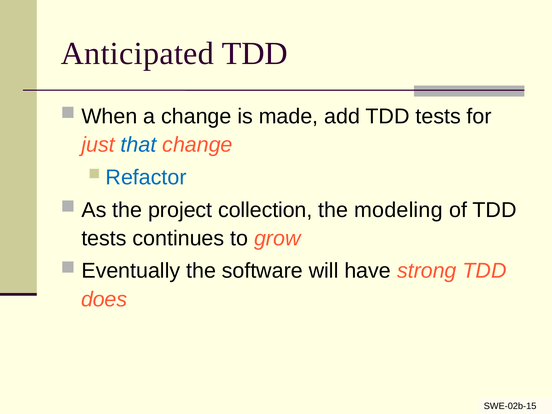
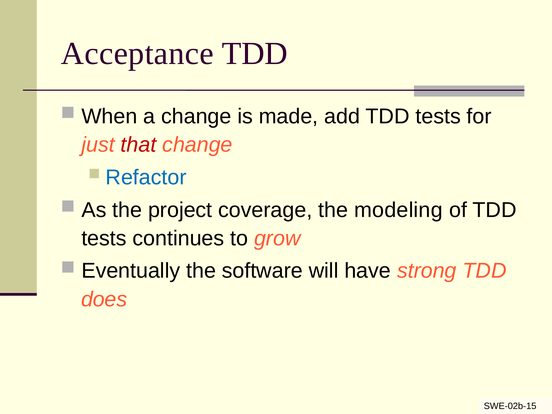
Anticipated: Anticipated -> Acceptance (137, 54)
that colour: blue -> red (139, 145)
collection: collection -> coverage (265, 210)
